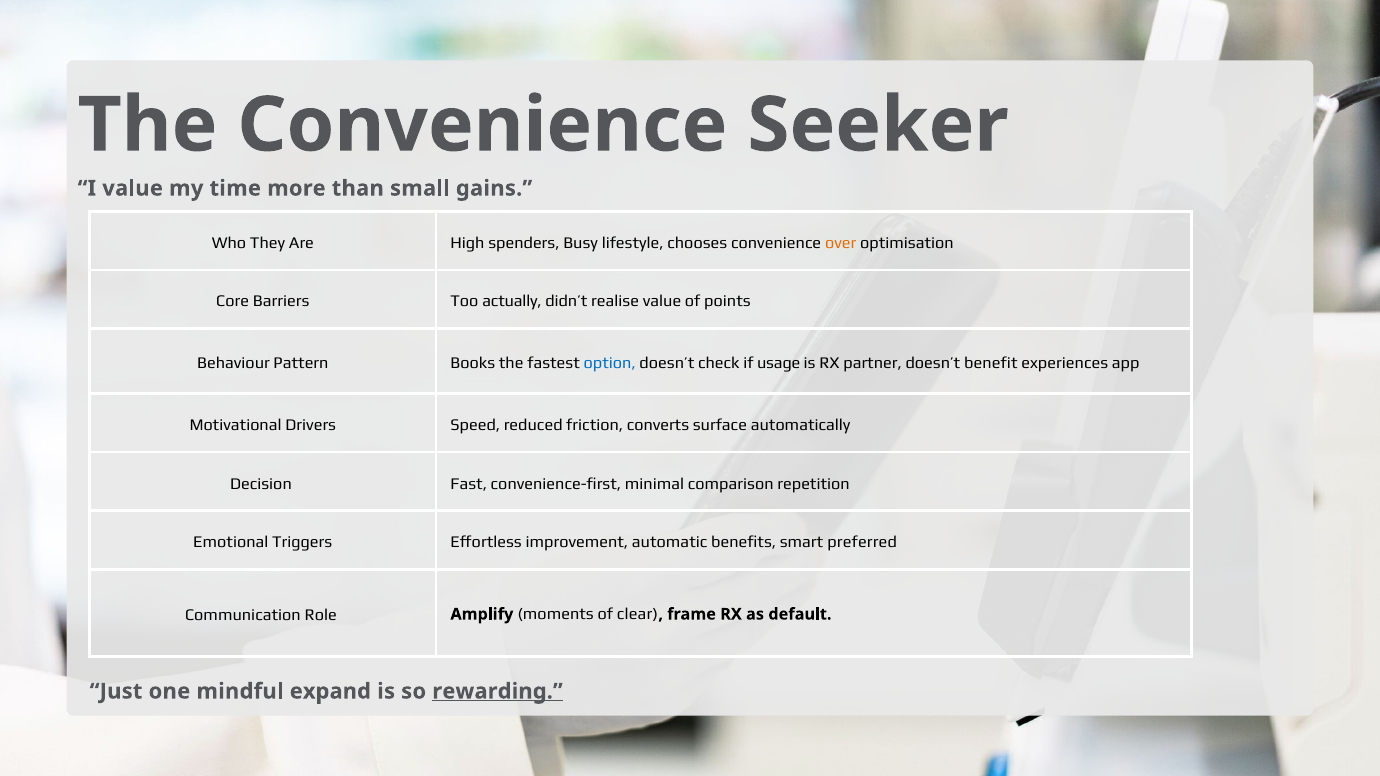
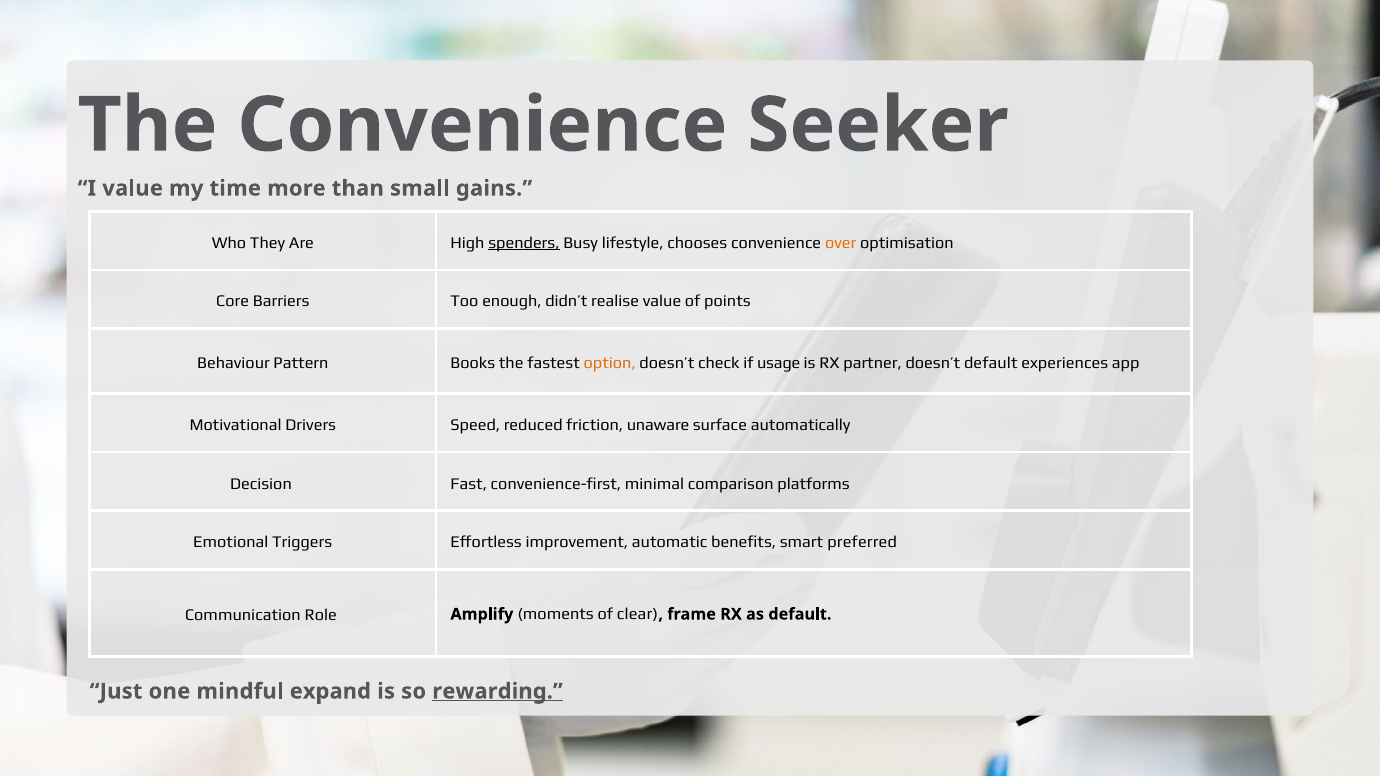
spenders underline: none -> present (524, 243)
actually: actually -> enough (512, 302)
option colour: blue -> orange (610, 364)
doesn’t benefit: benefit -> default (991, 364)
converts: converts -> unaware (658, 426)
repetition: repetition -> platforms (814, 484)
